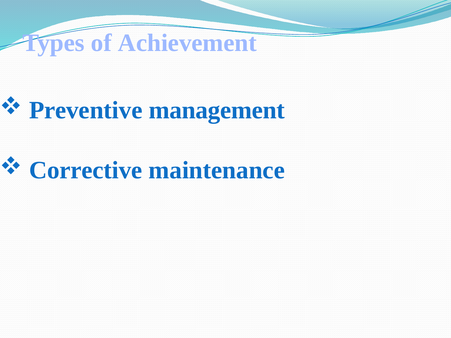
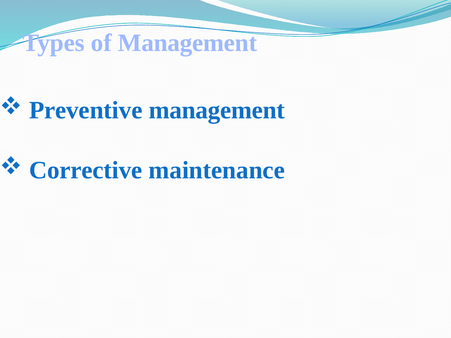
of Achievement: Achievement -> Management (187, 43)
